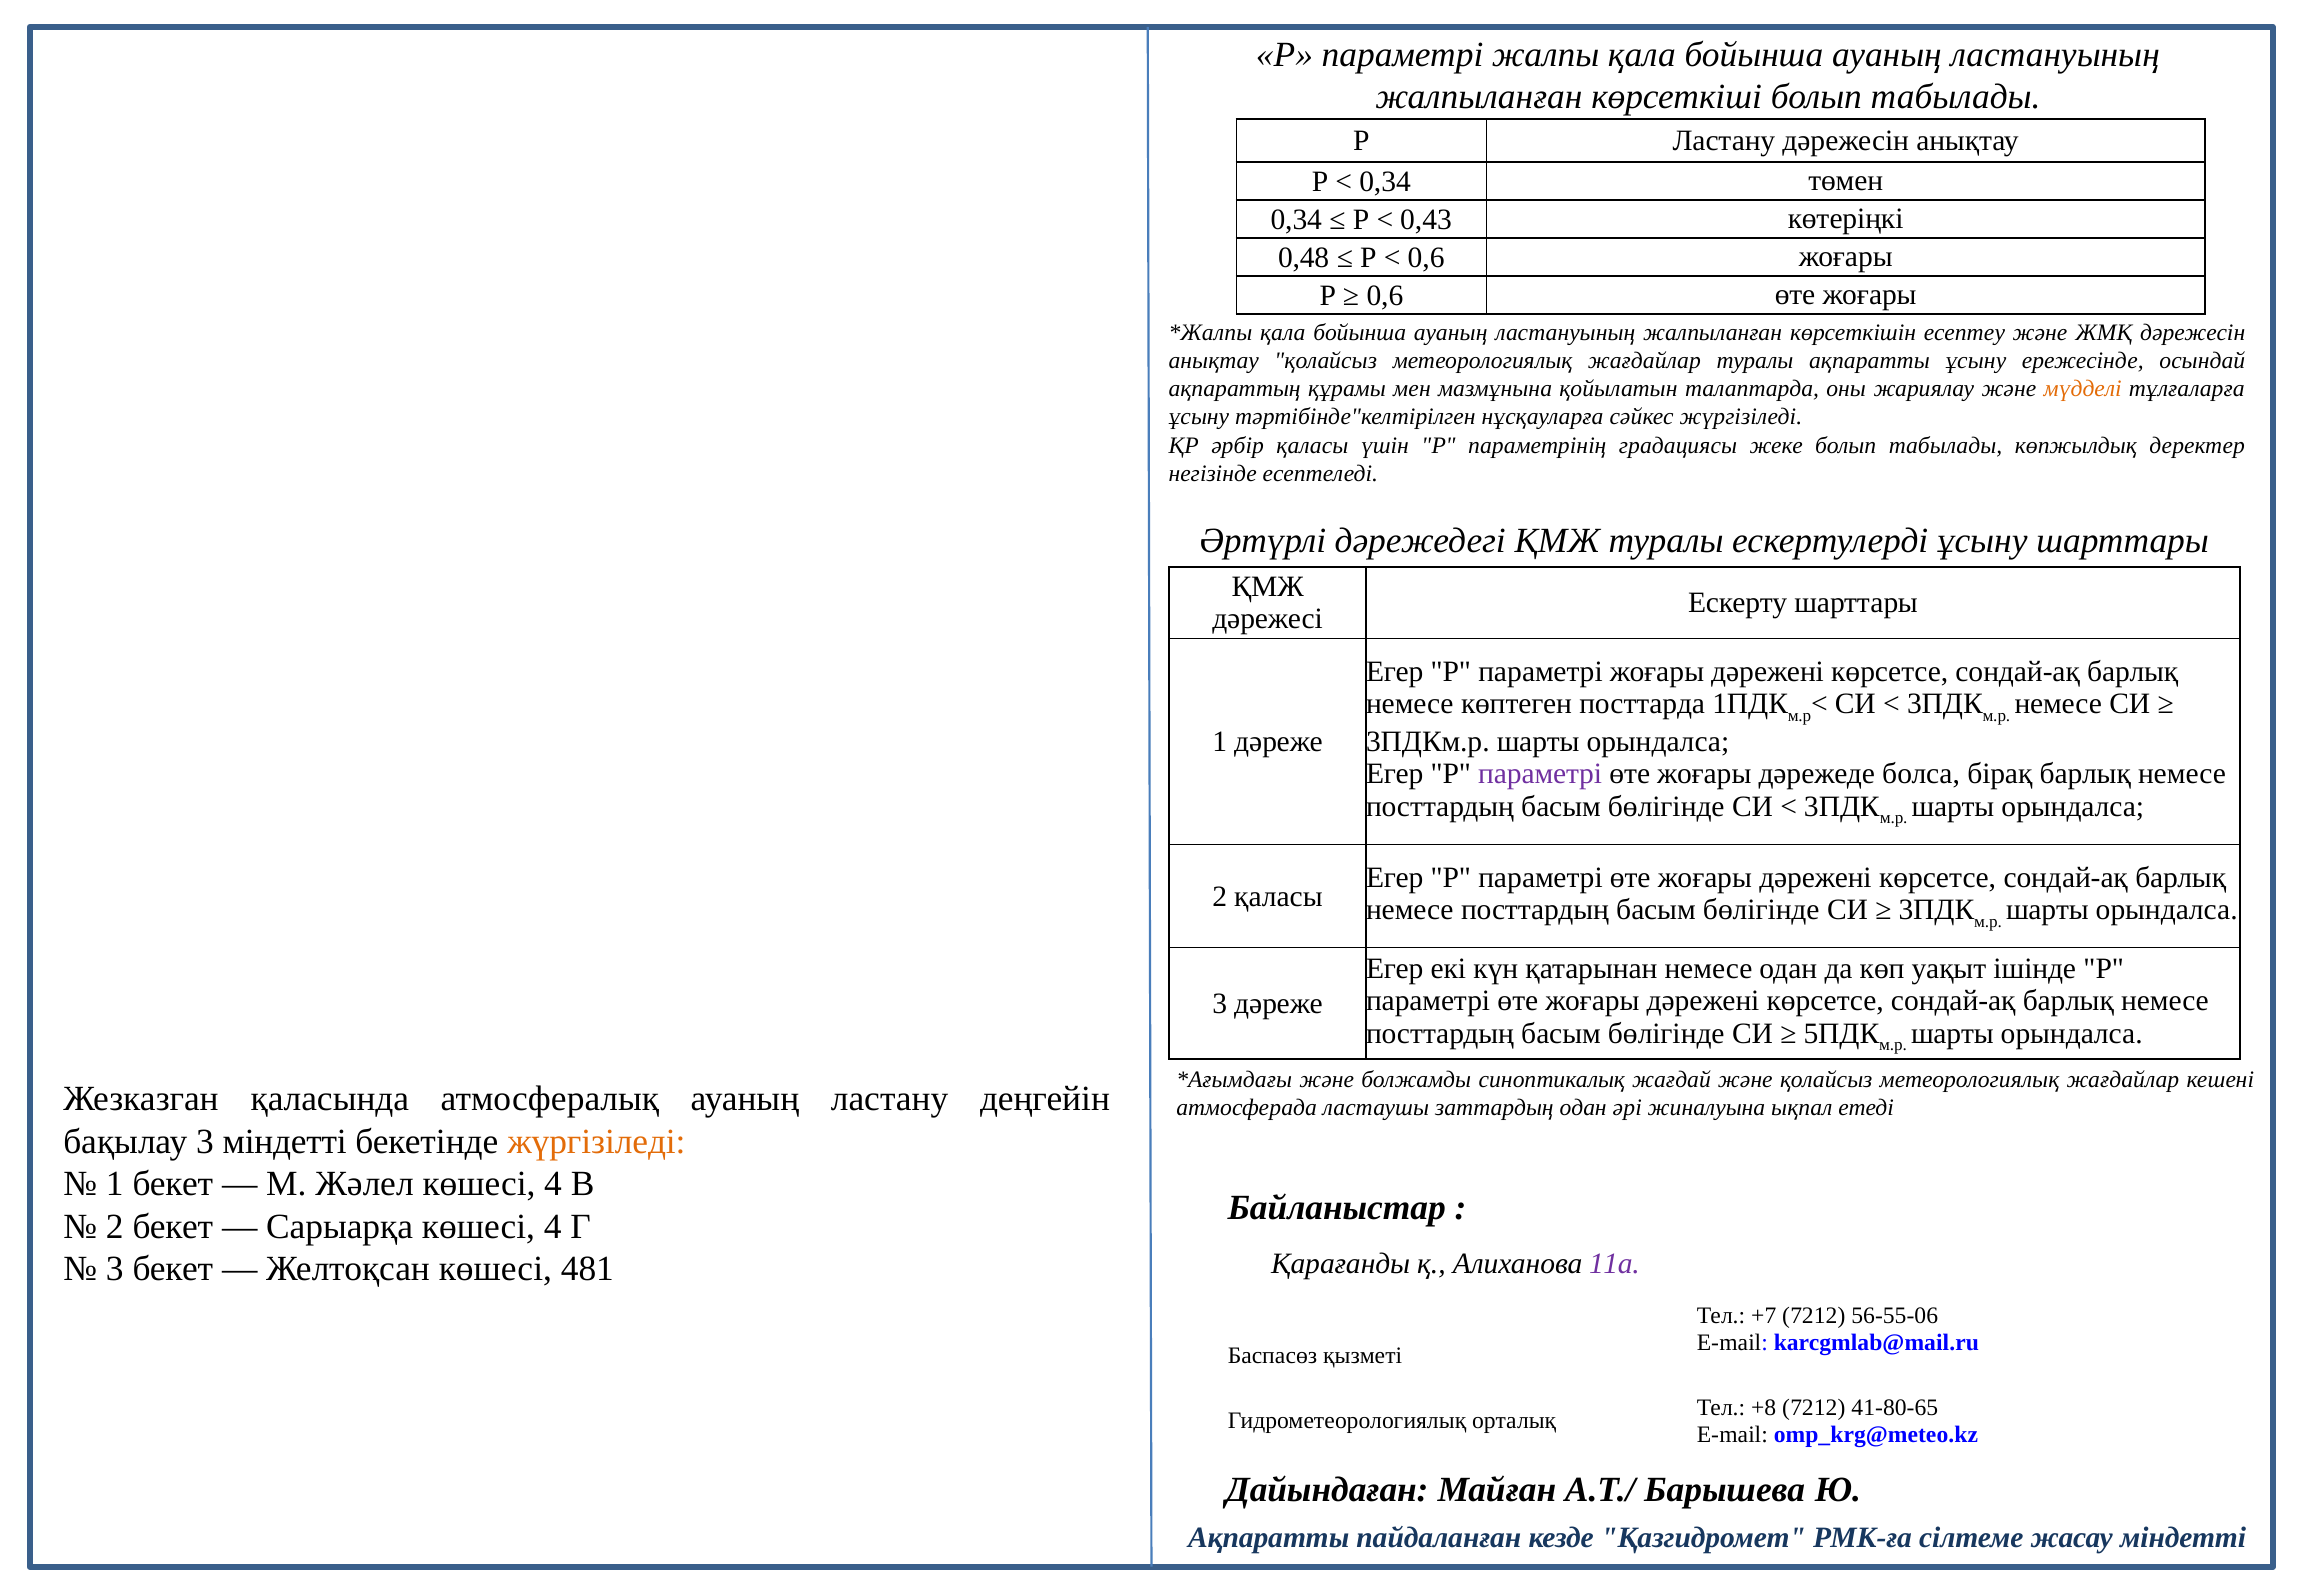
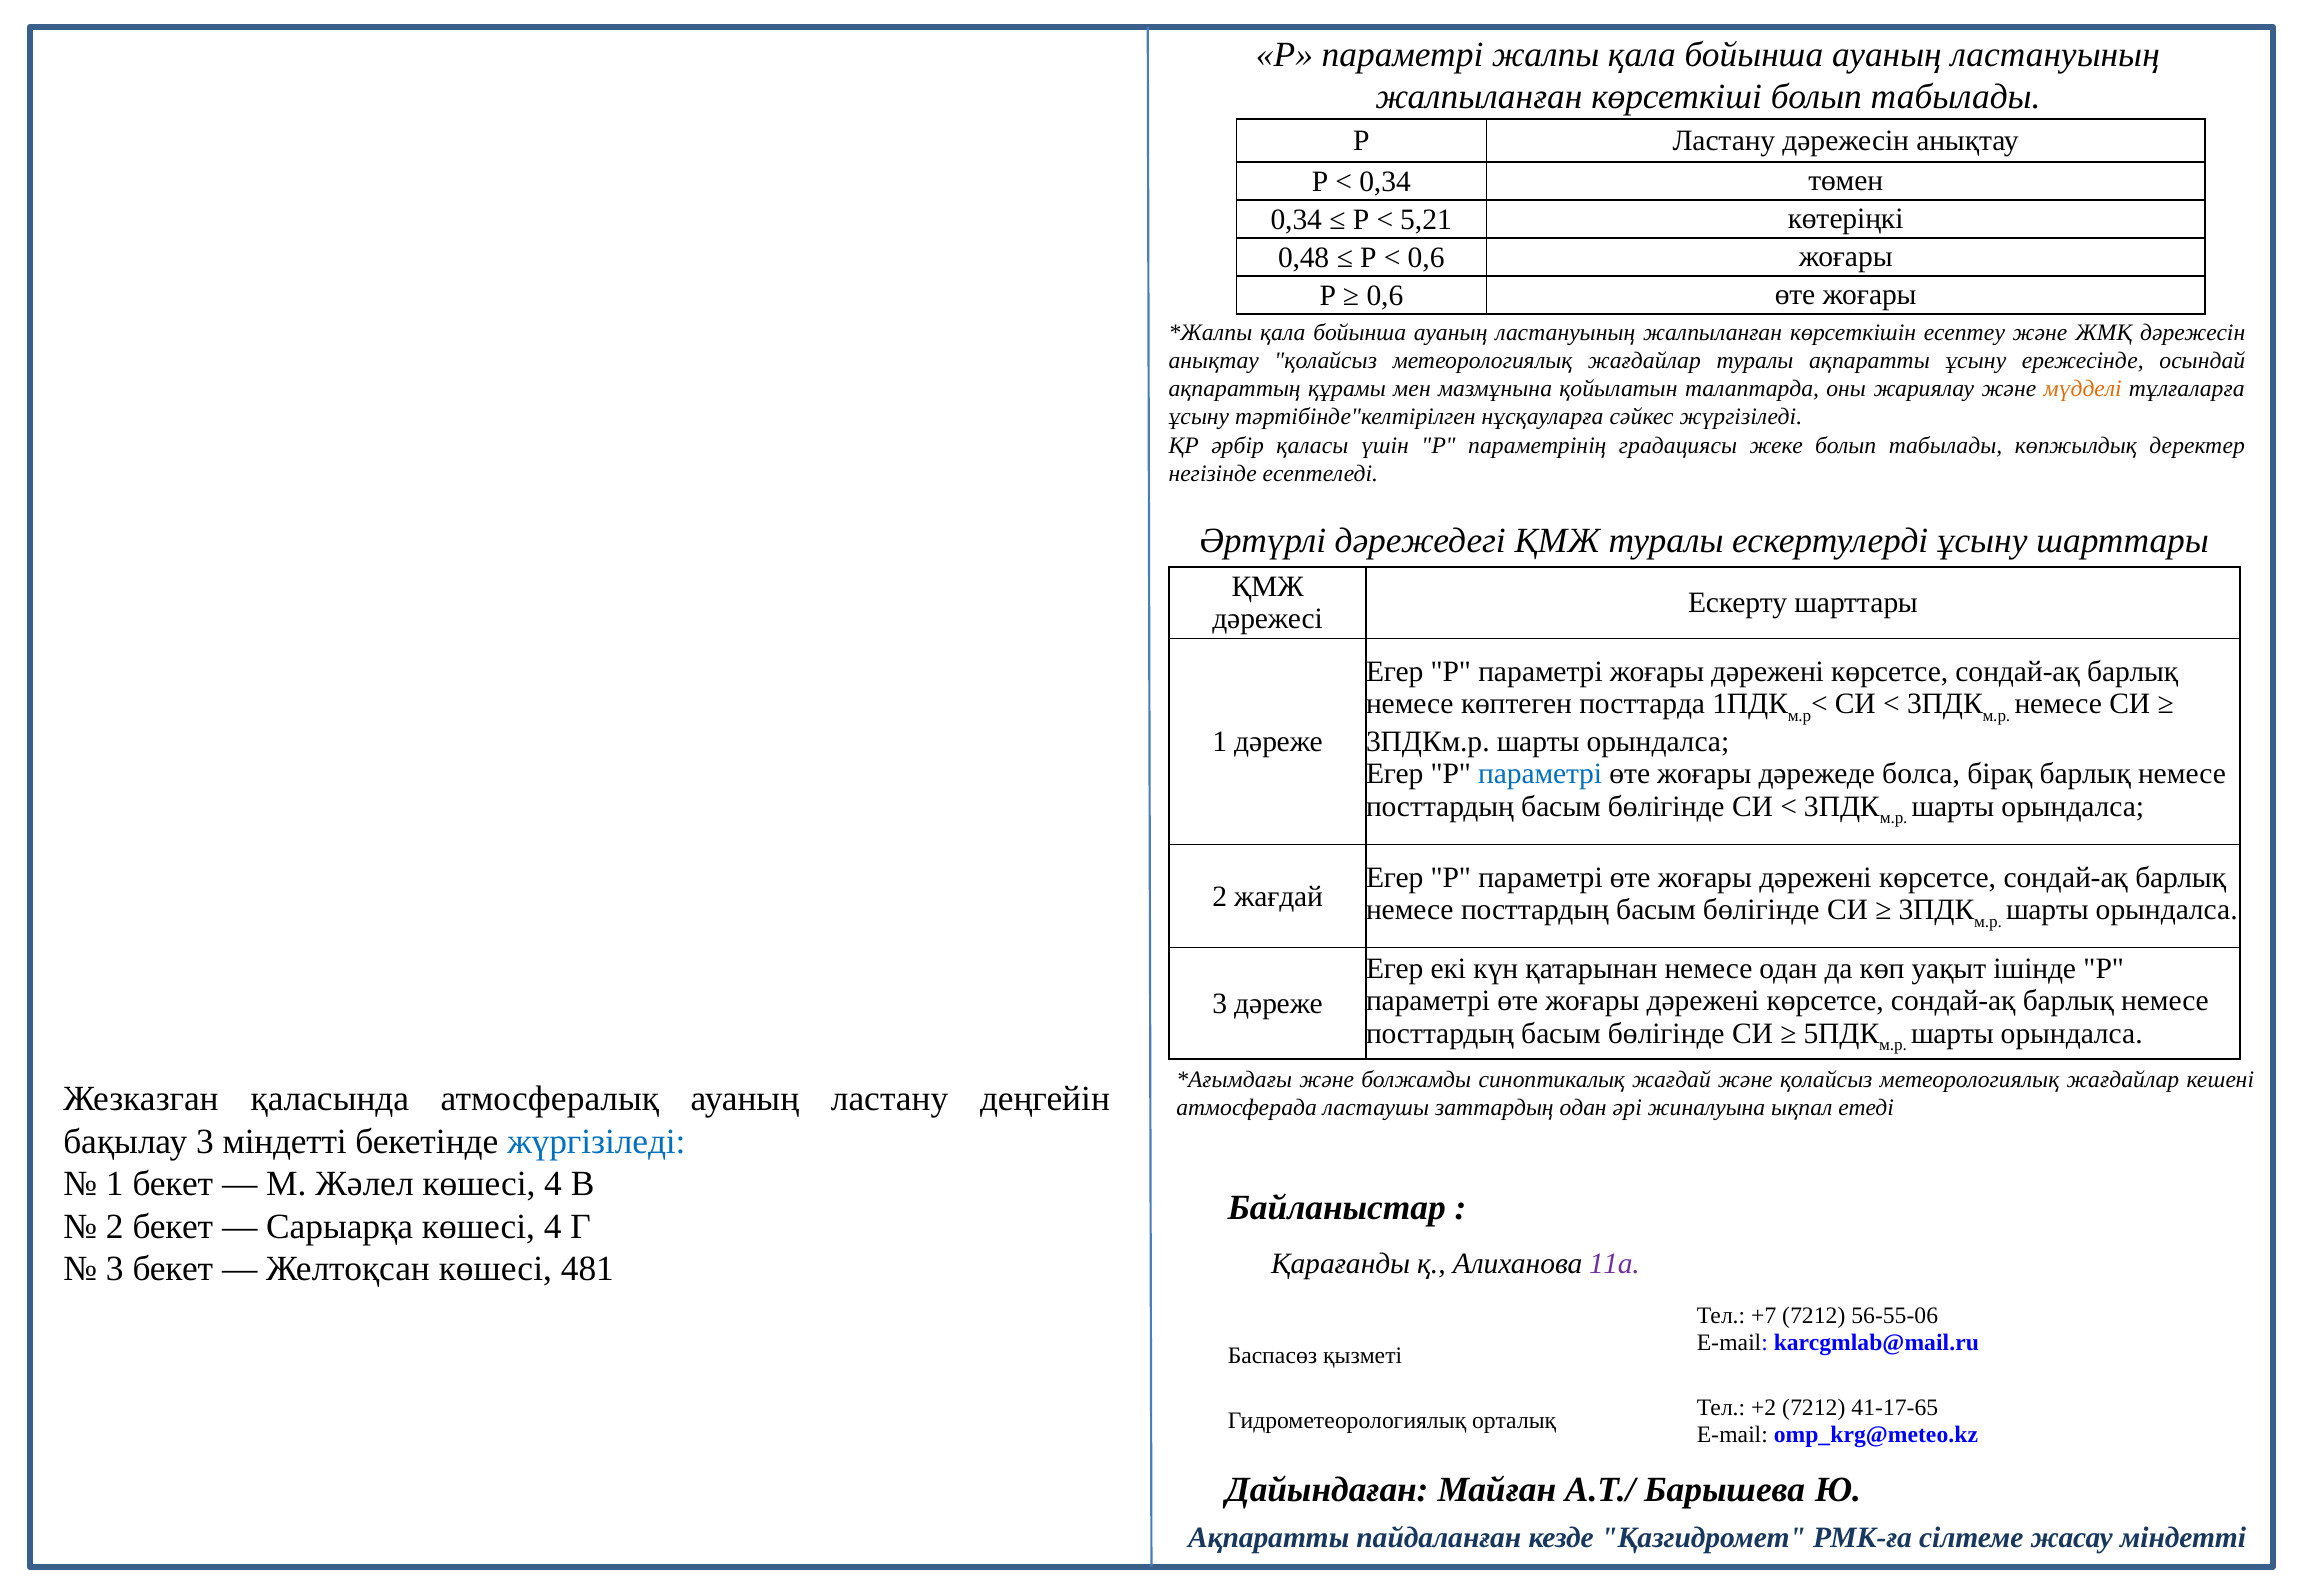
0,43: 0,43 -> 5,21 (1426, 220)
параметрі colour: purple -> blue (1540, 774)
2 қаласы: қаласы -> жағдай (1279, 896)
жүргізіледі colour: orange -> blue (596, 1142)
+8: +8 -> +2 (1764, 1408)
41-80-65: 41-80-65 -> 41-17-65 (1895, 1408)
